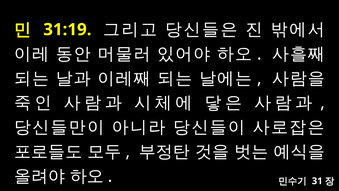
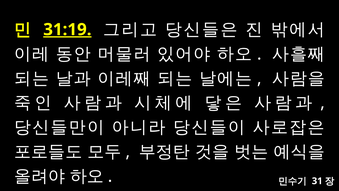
31:19 underline: none -> present (67, 30)
